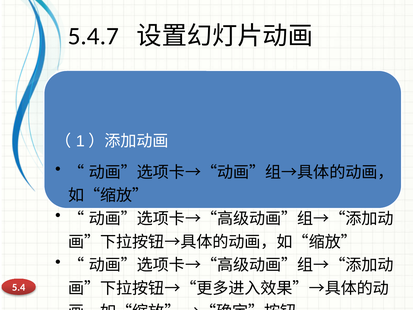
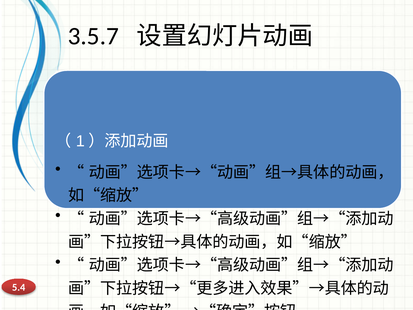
5.4.7: 5.4.7 -> 3.5.7 (93, 36)
